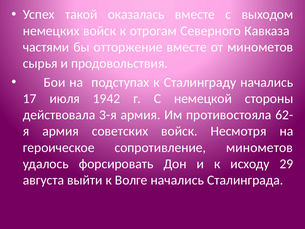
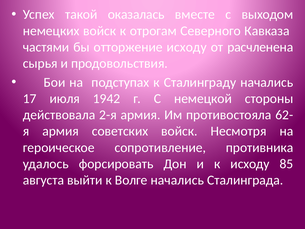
отторжение вместе: вместе -> исходу (187, 47)
от минометов: минометов -> расчленена (260, 47)
3-я: 3-я -> 2-я (108, 115)
сопротивление минометов: минометов -> противника (260, 147)
29: 29 -> 85 (286, 164)
